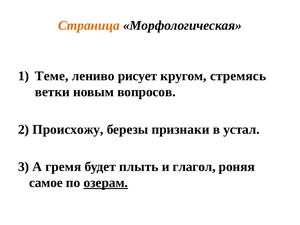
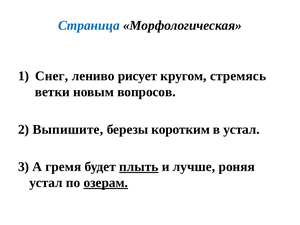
Страница colour: orange -> blue (89, 25)
Теме: Теме -> Снег (52, 76)
Происхожу: Происхожу -> Выпишите (68, 129)
признаки: признаки -> коротким (181, 129)
плыть underline: none -> present (139, 167)
глагол: глагол -> лучше (194, 167)
самое: самое -> устал (46, 183)
